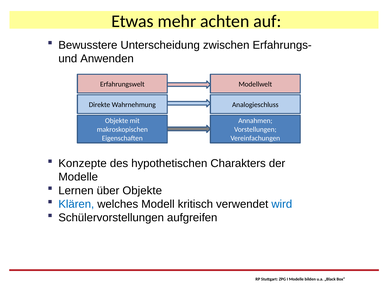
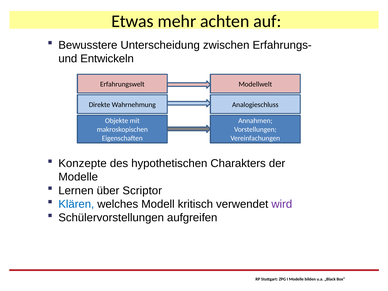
Anwenden: Anwenden -> Entwickeln (107, 59)
über Objekte: Objekte -> Scriptor (142, 191)
wird colour: blue -> purple (282, 204)
